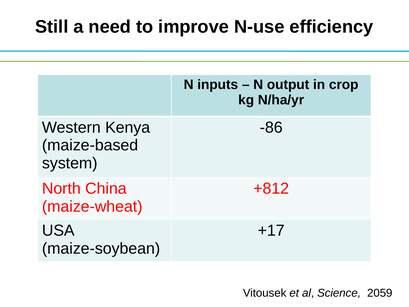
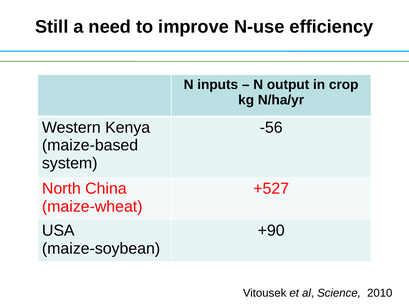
-86: -86 -> -56 (271, 127)
+812: +812 -> +527 (271, 189)
+17: +17 -> +90 (271, 230)
2059: 2059 -> 2010 (380, 293)
